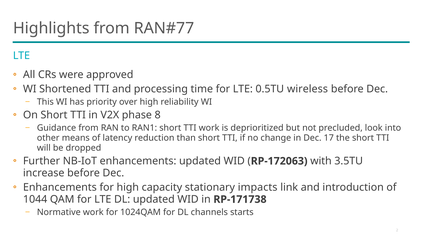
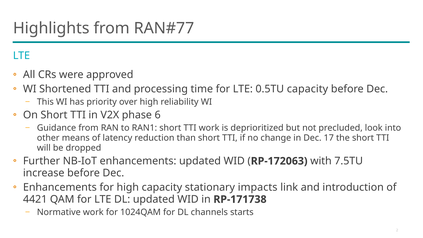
0.5TU wireless: wireless -> capacity (307, 89)
8: 8 -> 6 (158, 115)
3.5TU: 3.5TU -> 7.5TU (349, 161)
1044: 1044 -> 4421 (35, 199)
